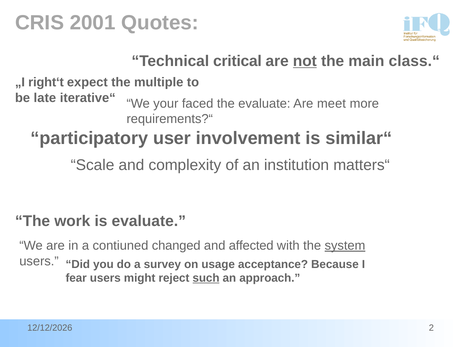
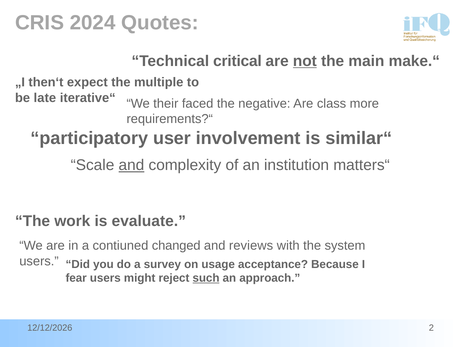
2001: 2001 -> 2024 (93, 23)
class.“: class.“ -> make.“ (414, 61)
right‘t: right‘t -> then‘t (46, 82)
your: your -> their (166, 103)
the evaluate: evaluate -> negative (264, 103)
meet: meet -> class (332, 103)
and underline: none -> present (131, 165)
affected: affected -> reviews (251, 245)
system underline: present -> none (345, 245)
